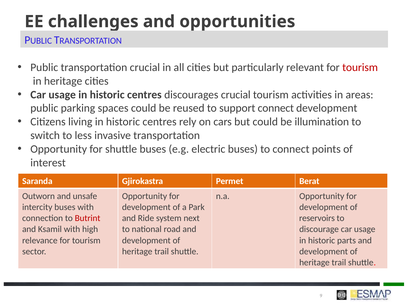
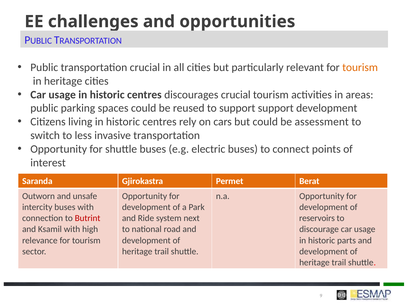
tourism colour: red -> orange (360, 67)
support connect: connect -> support (276, 108)
illumination: illumination -> assessment (322, 122)
